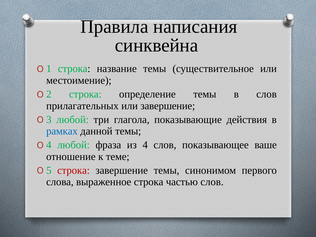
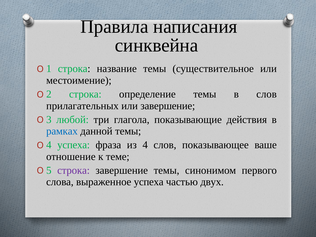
4 любой: любой -> успеха (74, 145)
строка colour: red -> purple (73, 170)
выраженное строка: строка -> успеха (149, 182)
частью слов: слов -> двух (212, 182)
